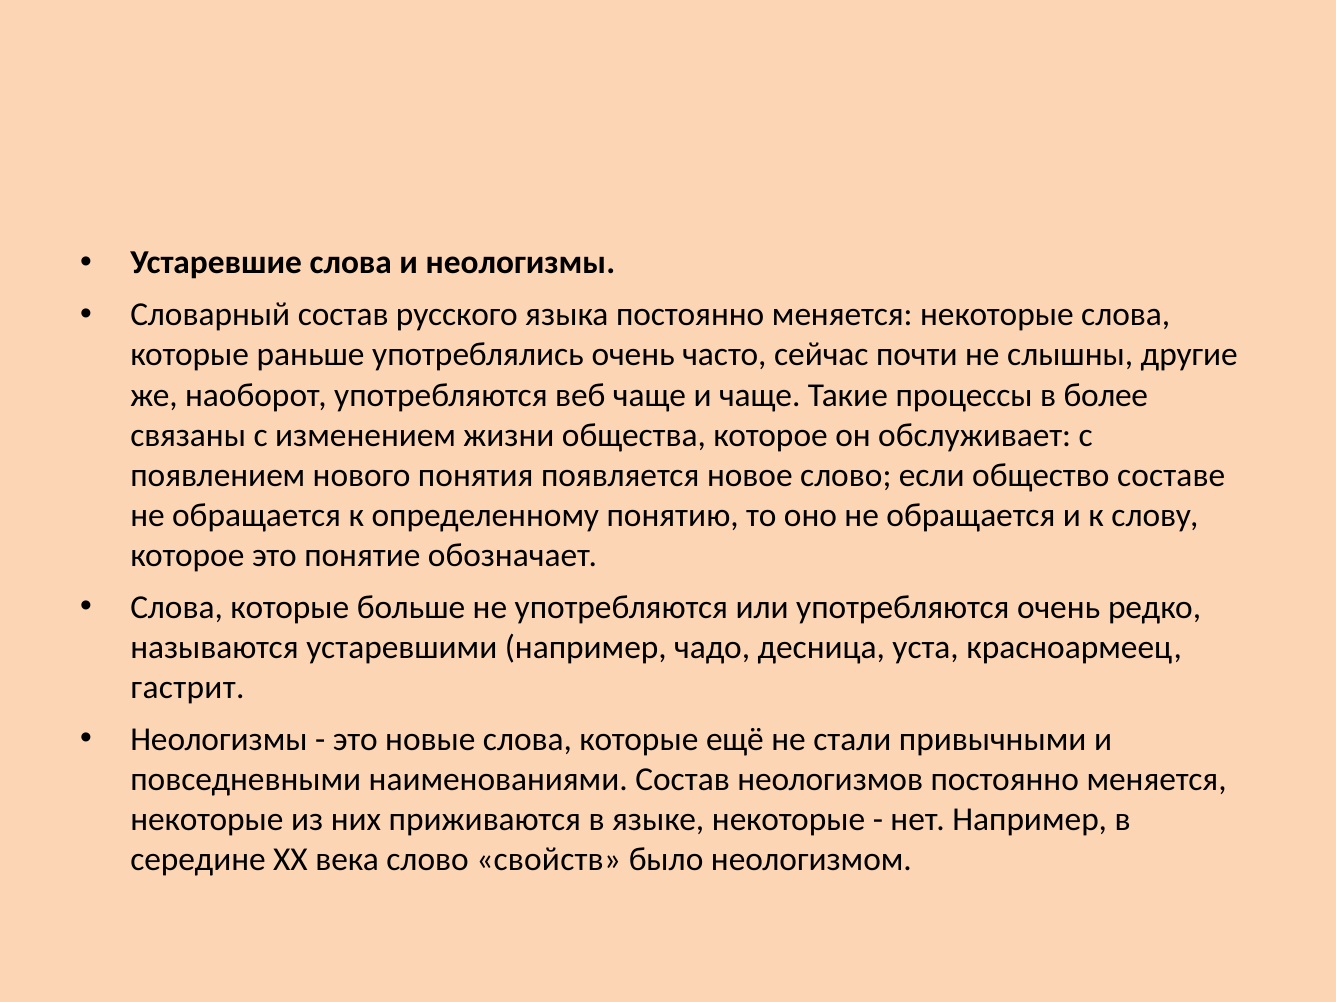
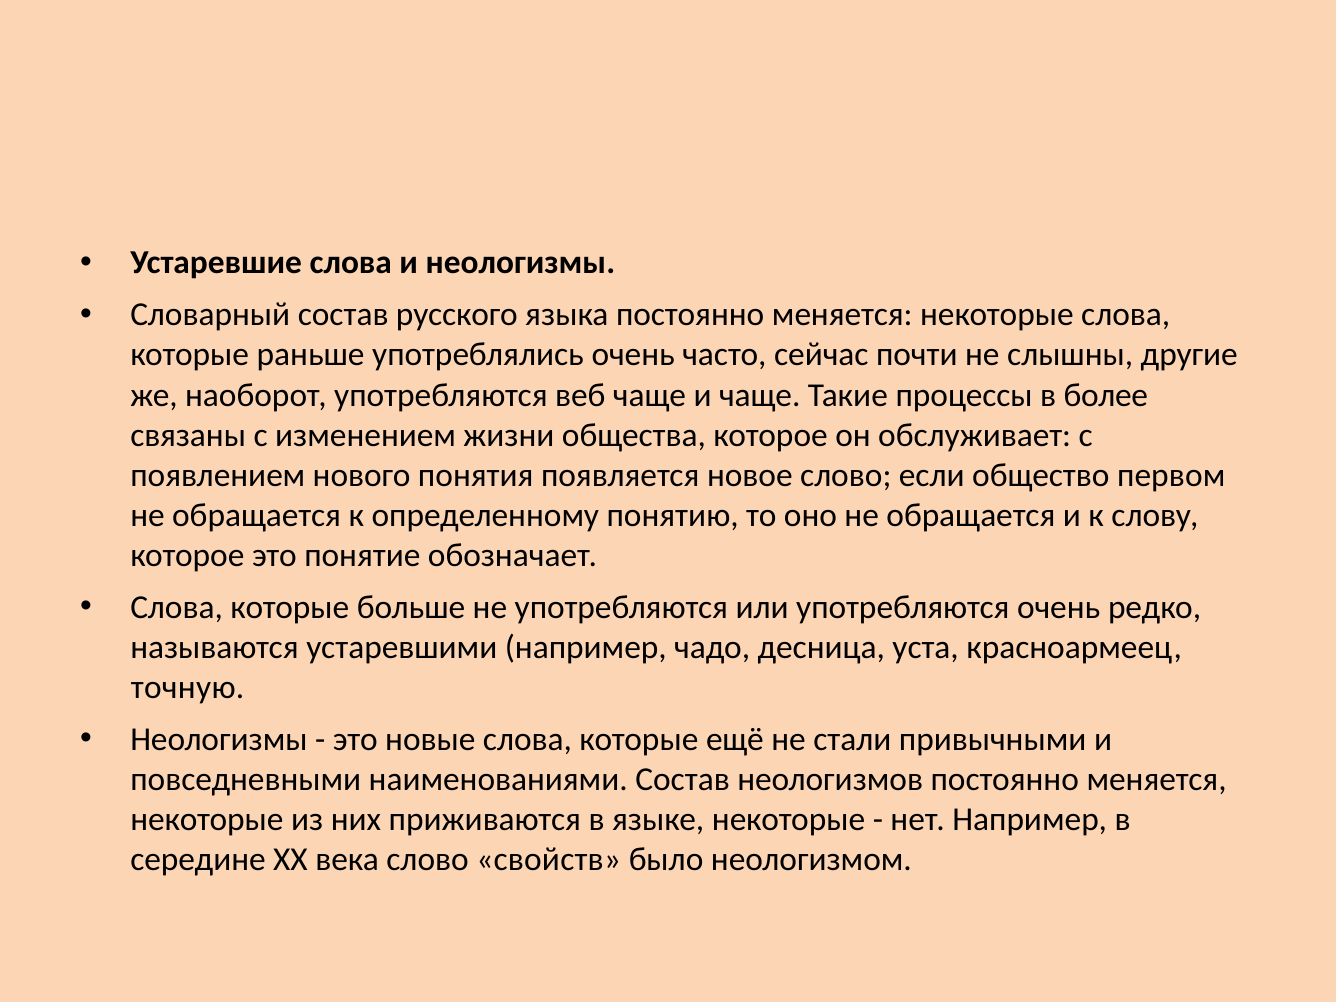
составе: составе -> первом (1171, 475)
гастрит: гастрит -> точную (188, 687)
